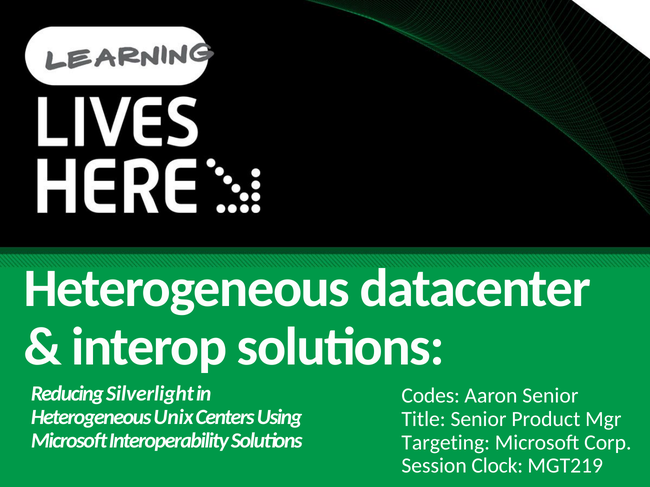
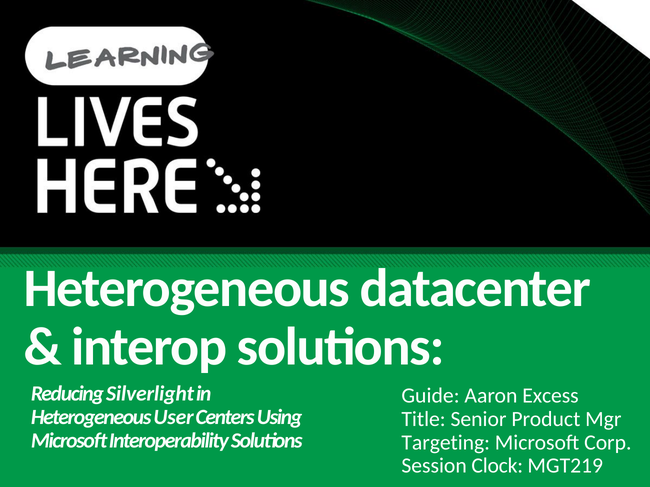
Codes: Codes -> Guide (430, 396)
Aaron Senior: Senior -> Excess (550, 396)
Unix: Unix -> User (174, 418)
